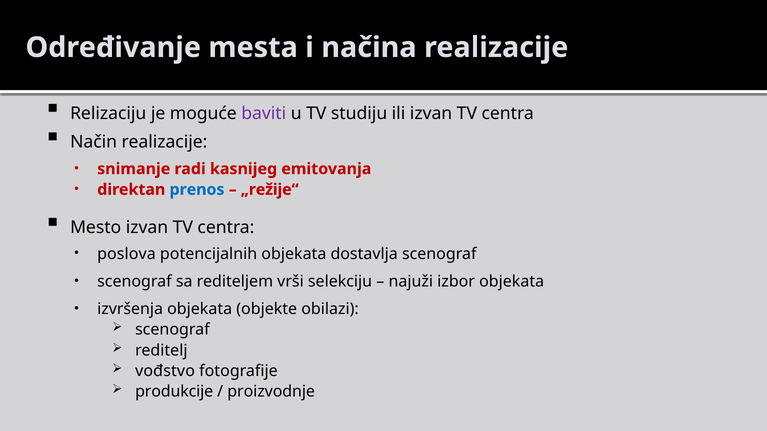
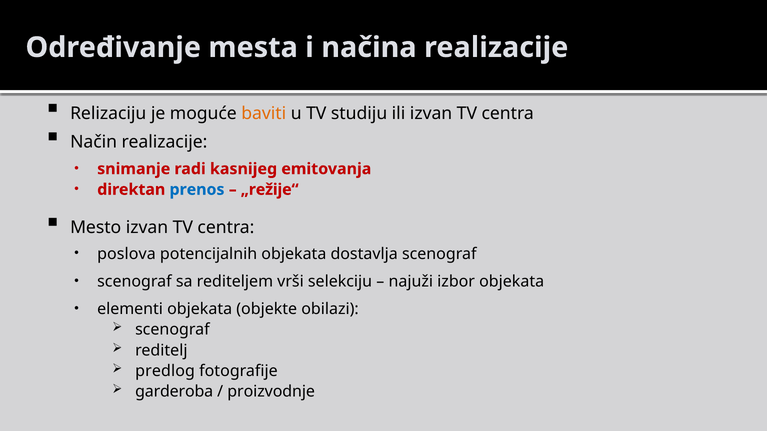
baviti colour: purple -> orange (264, 113)
izvršenja: izvršenja -> elementi (130, 309)
vođstvo: vođstvo -> predlog (165, 371)
produkcije: produkcije -> garderoba (174, 392)
